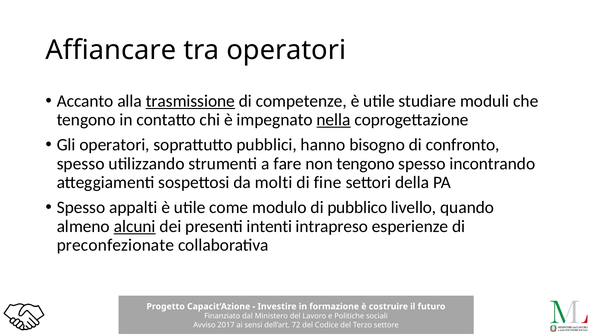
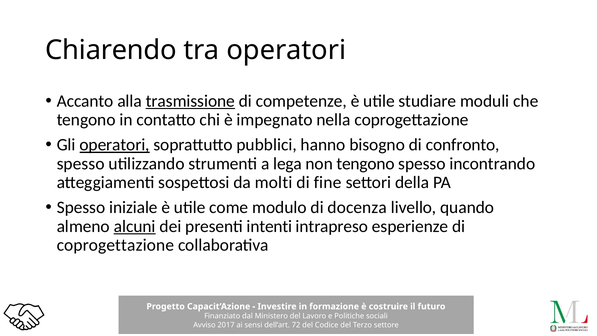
Affiancare: Affiancare -> Chiarendo (111, 50)
nella underline: present -> none (334, 120)
operatori underline: none -> present (115, 145)
fare: fare -> lega (288, 164)
appalti: appalti -> iniziale (133, 207)
pubblico: pubblico -> docenza (357, 207)
preconfezionate: preconfezionate -> coprogettazione (115, 245)
